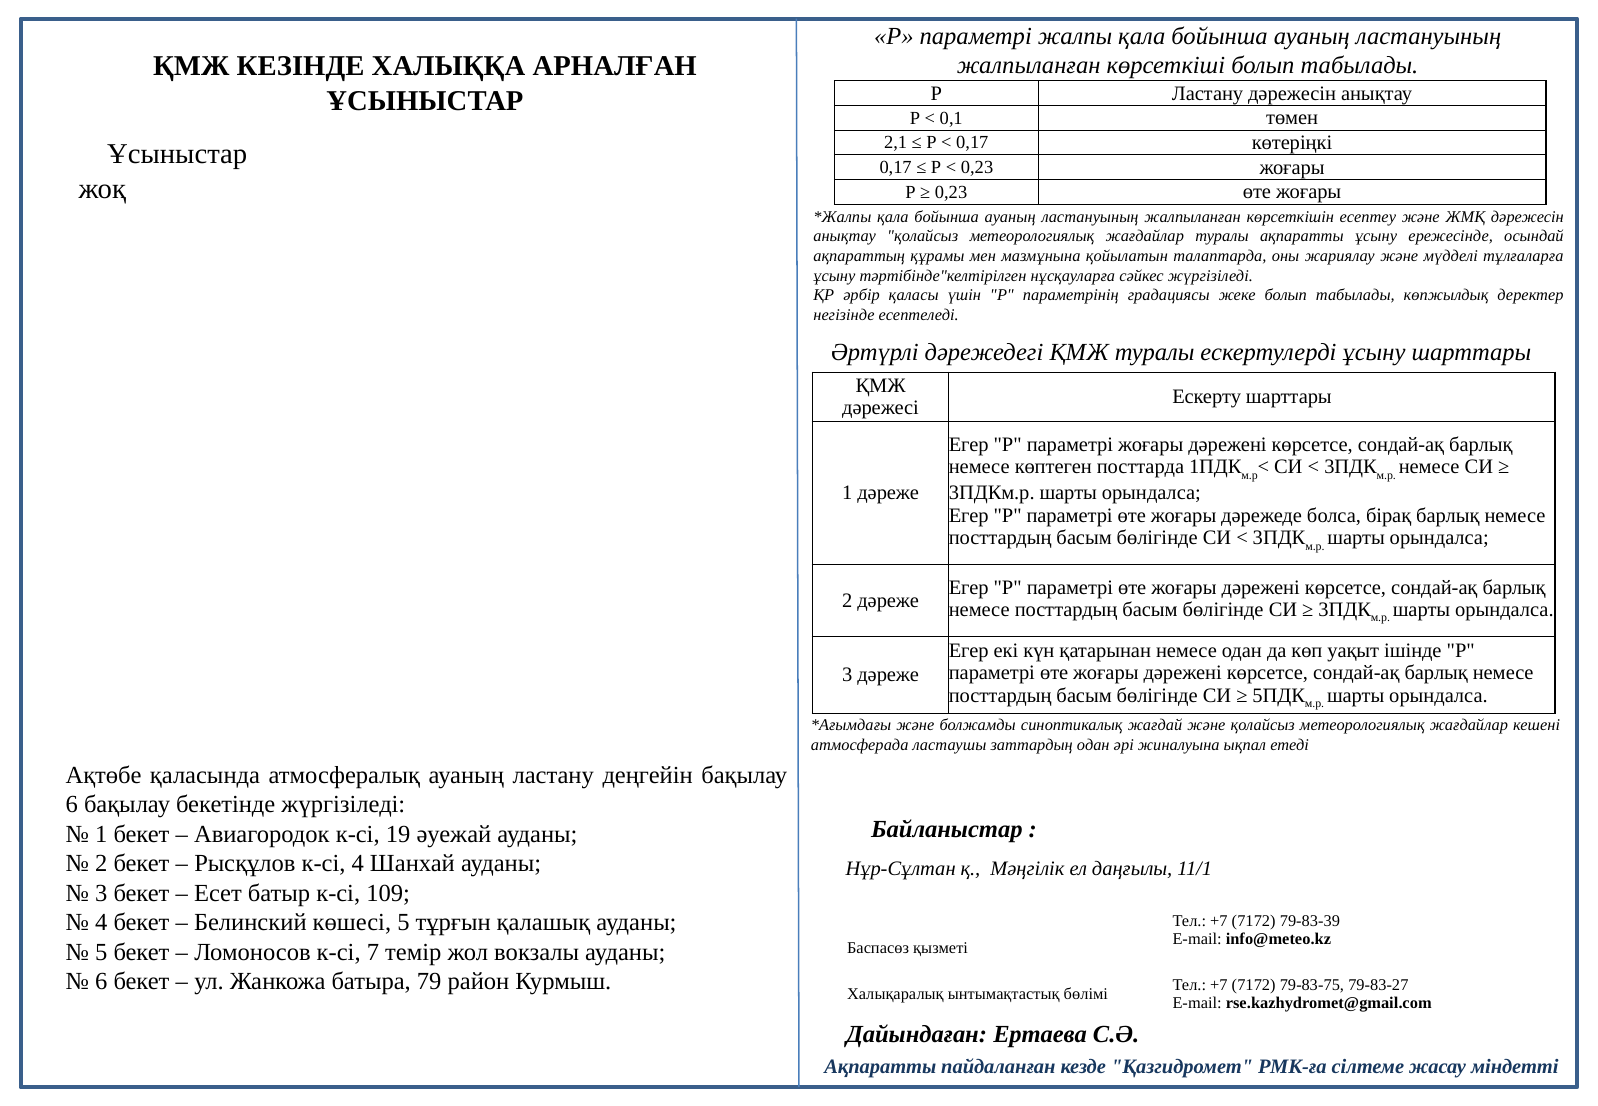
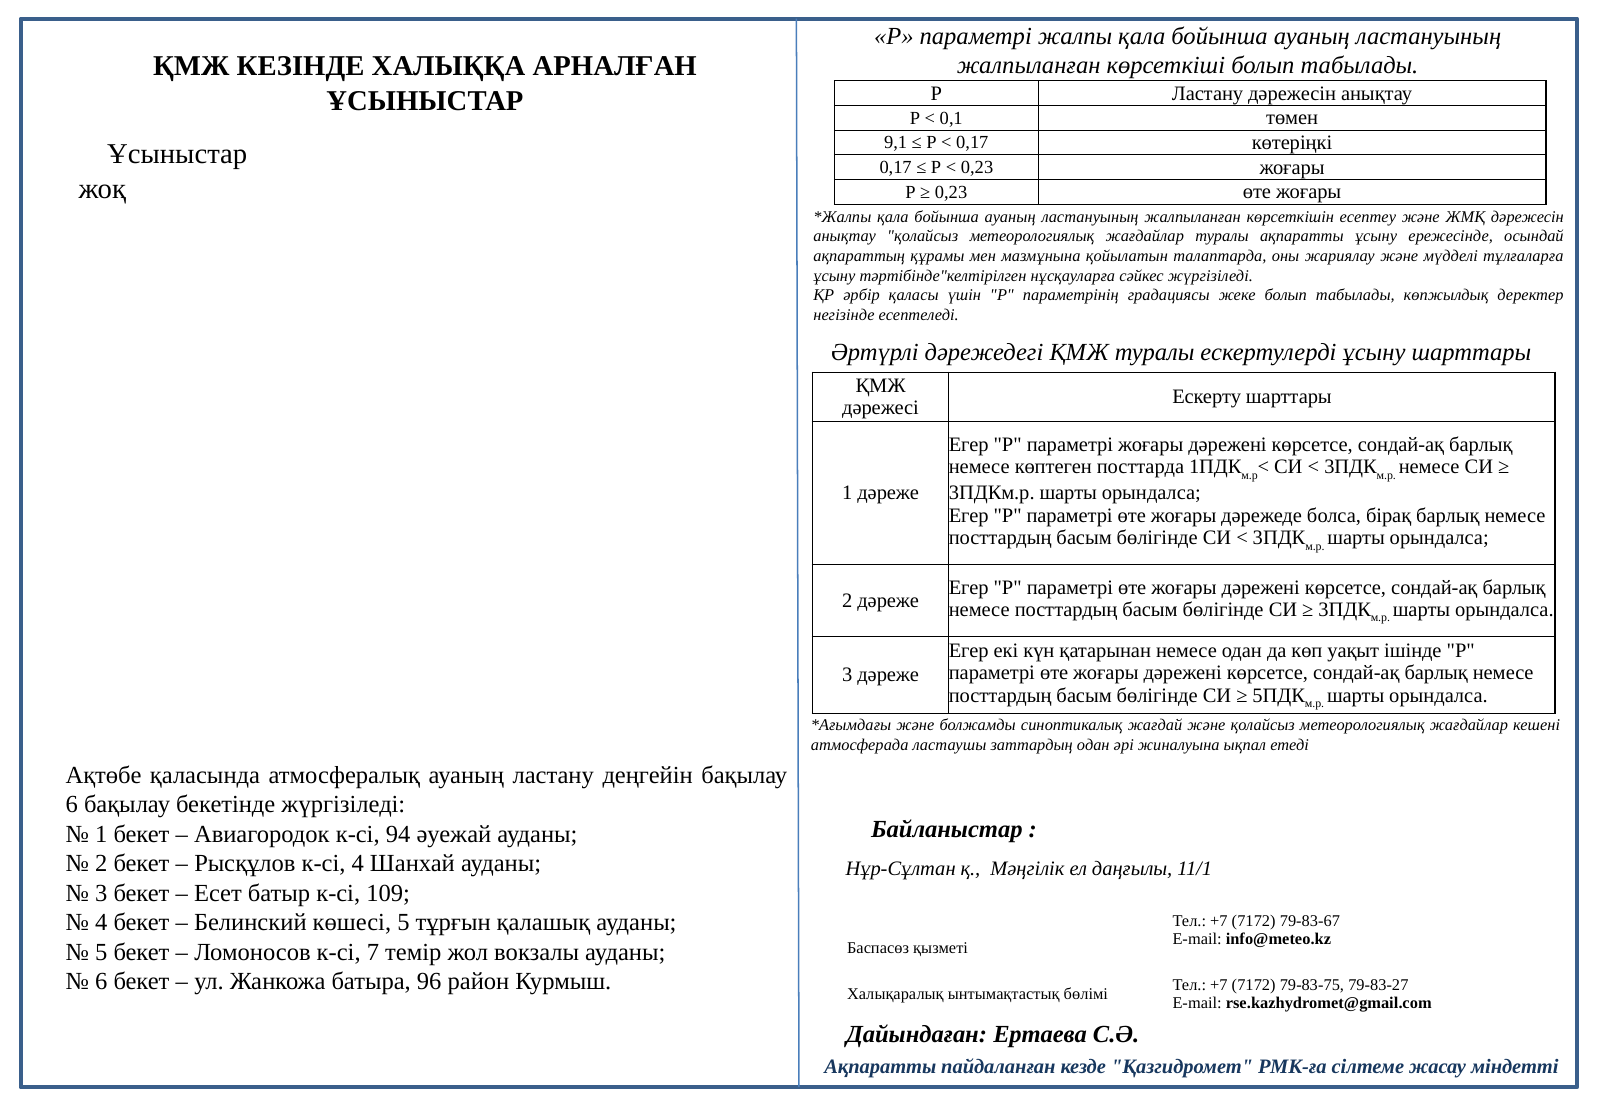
2,1: 2,1 -> 9,1 (896, 143)
19: 19 -> 94 (398, 834)
79-83-39: 79-83-39 -> 79-83-67 (1310, 921)
79: 79 -> 96 (429, 982)
